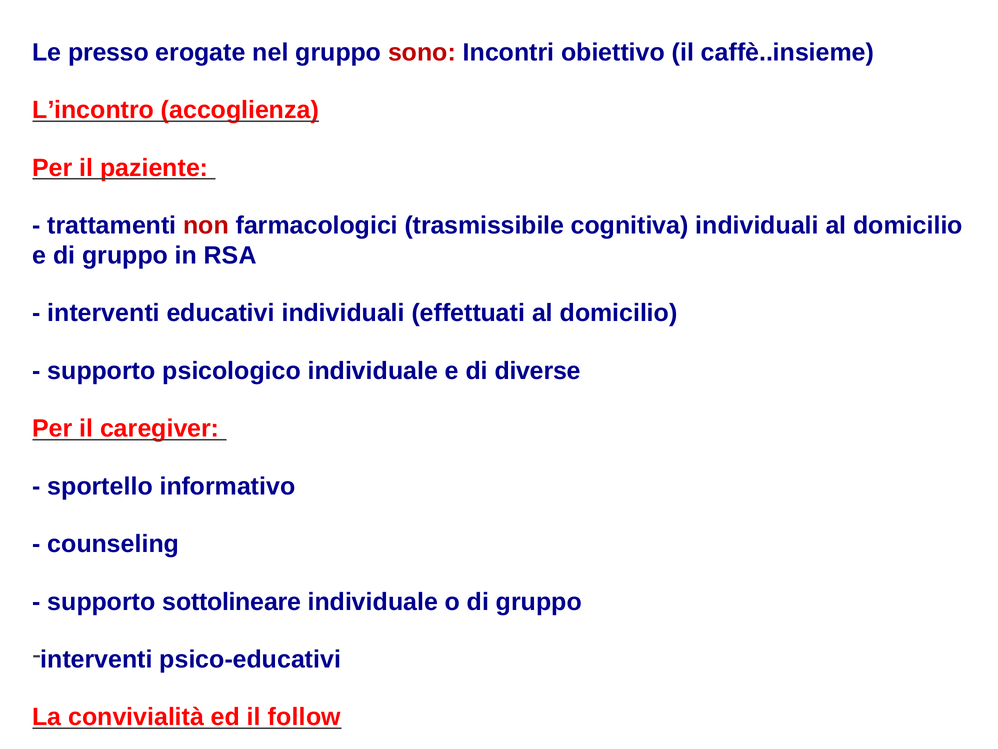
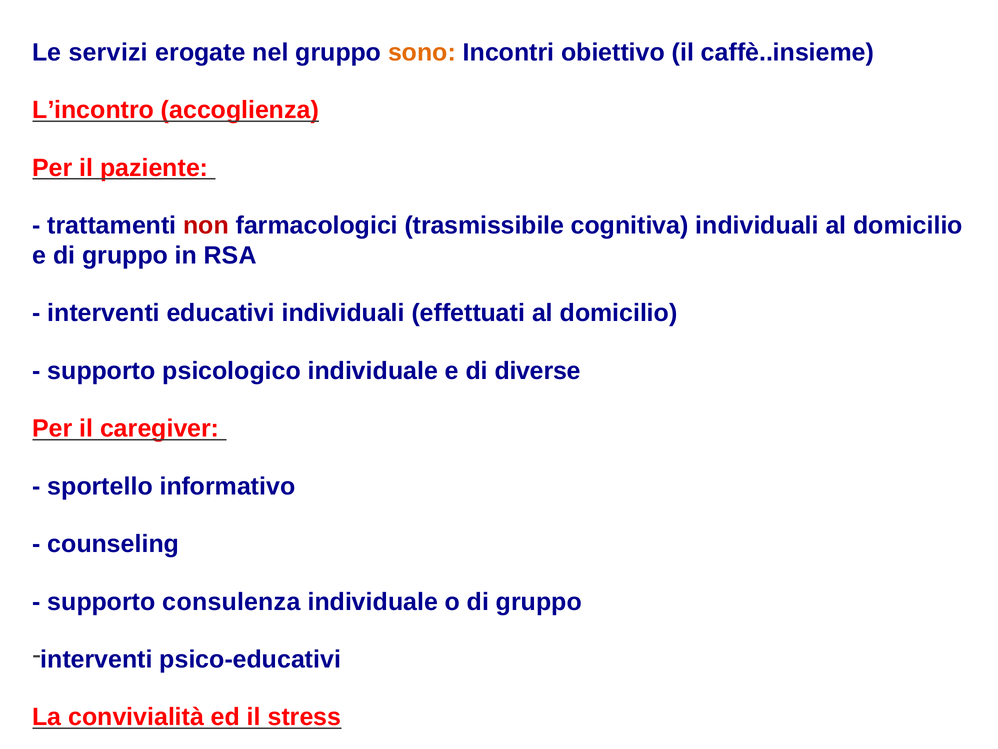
presso: presso -> servizi (108, 52)
sono colour: red -> orange (422, 52)
sottolineare: sottolineare -> consulenza (231, 601)
follow: follow -> stress (304, 717)
